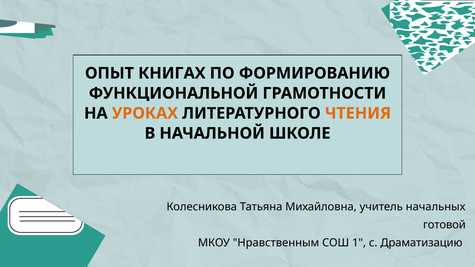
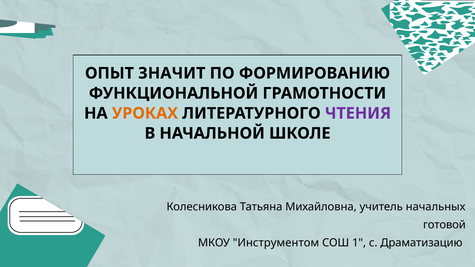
КНИГАХ: КНИГАХ -> ЗНАЧИТ (172, 73)
ЧТЕНИЯ colour: orange -> purple (358, 113)
Нравственным: Нравственным -> Инструментом (276, 243)
